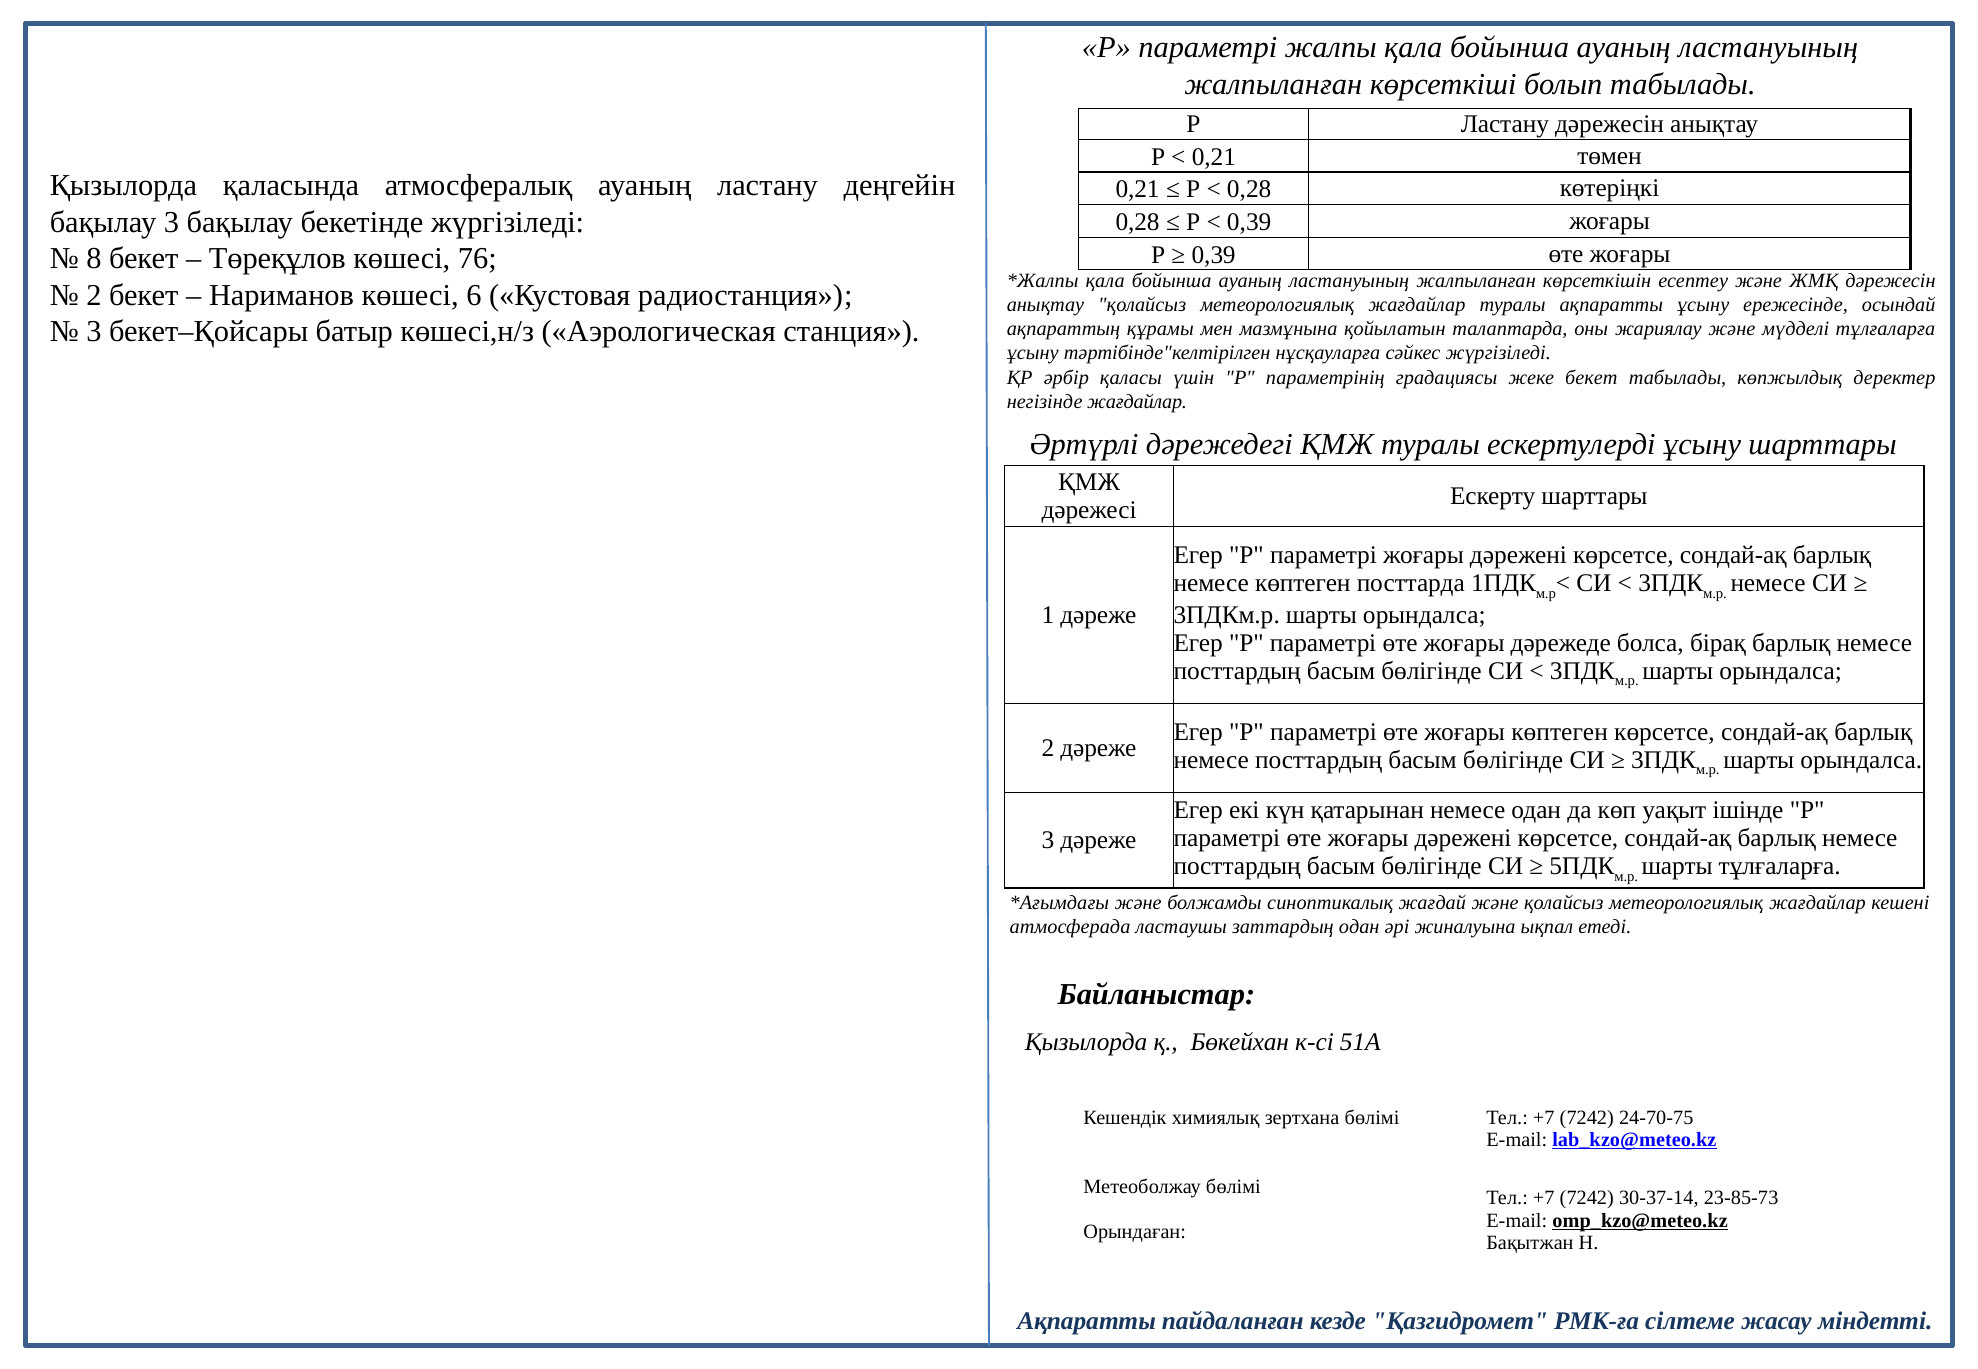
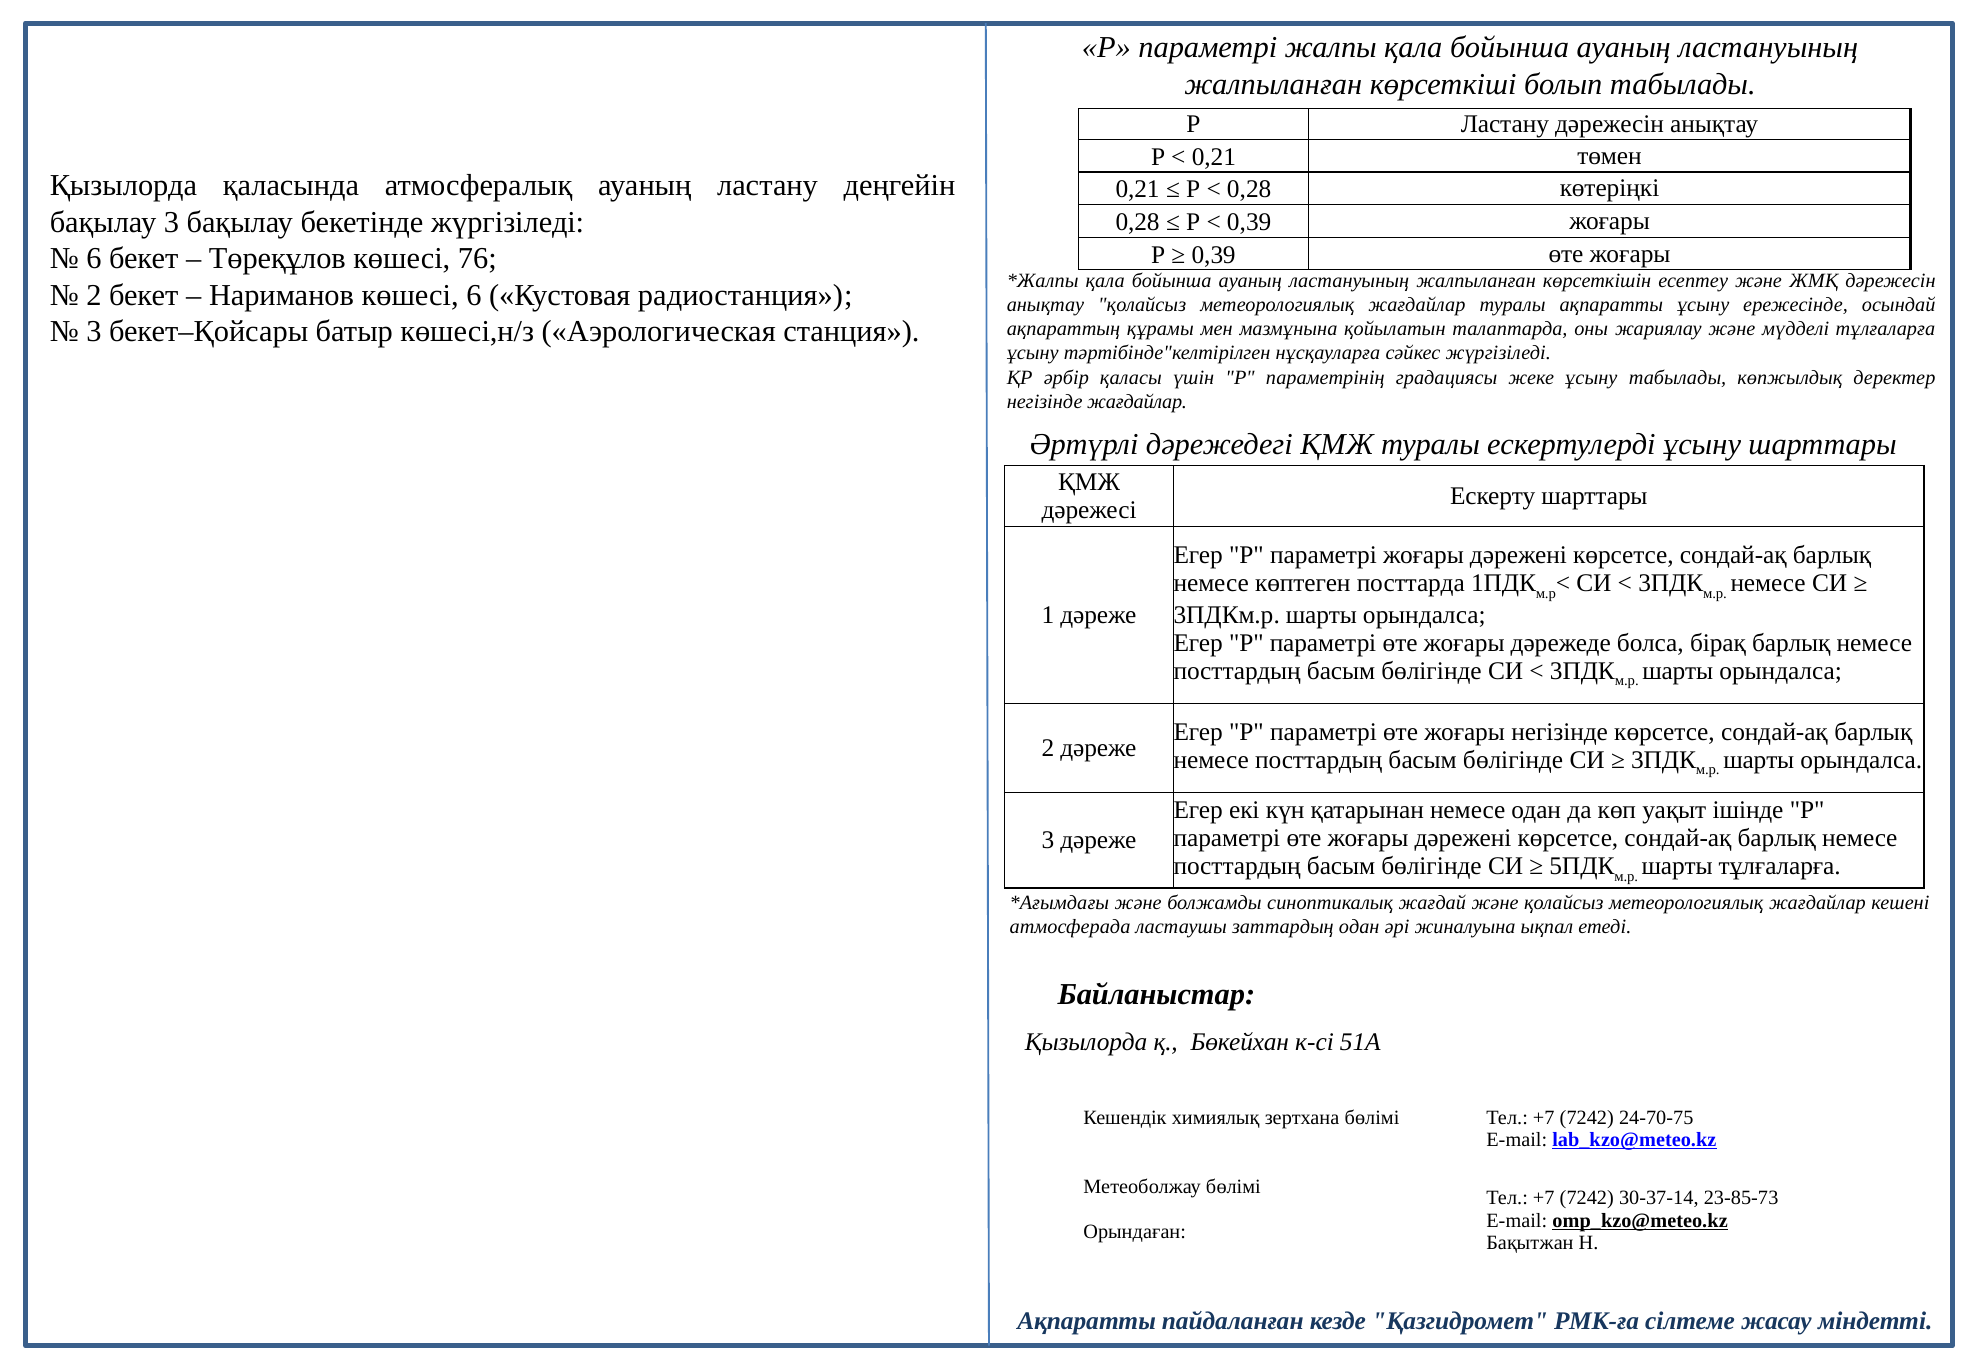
8: 8 -> 6 (94, 259)
жеке бекет: бекет -> ұсыну (1591, 378)
жоғары көптеген: көптеген -> негізінде (1560, 732)
